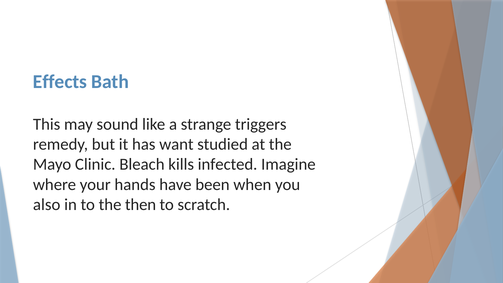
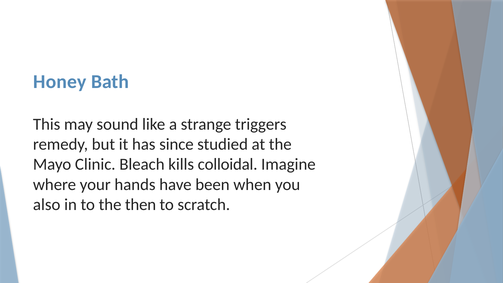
Effects: Effects -> Honey (60, 82)
want: want -> since (176, 144)
infected: infected -> colloidal (228, 164)
